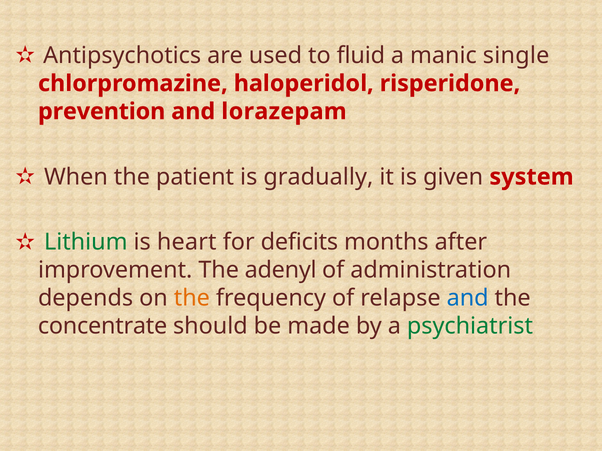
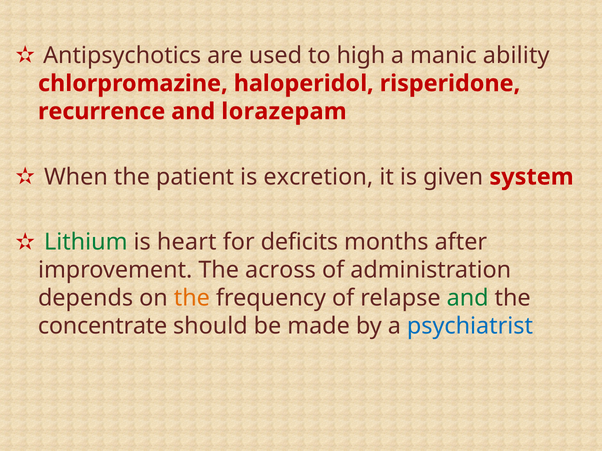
fluid: fluid -> high (361, 55)
single: single -> ability (516, 55)
prevention: prevention -> recurrence (102, 112)
gradually: gradually -> excretion (318, 177)
adenyl: adenyl -> across (281, 271)
and colour: blue -> green (468, 299)
psychiatrist colour: green -> blue (470, 327)
